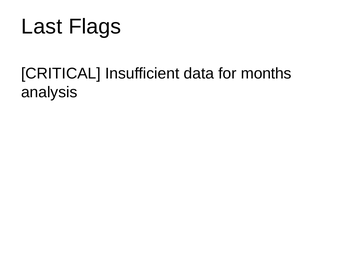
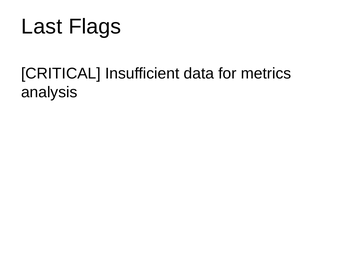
months: months -> metrics (266, 74)
